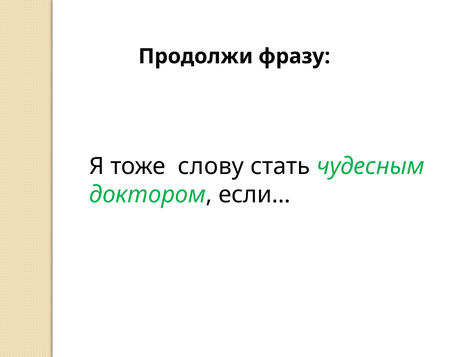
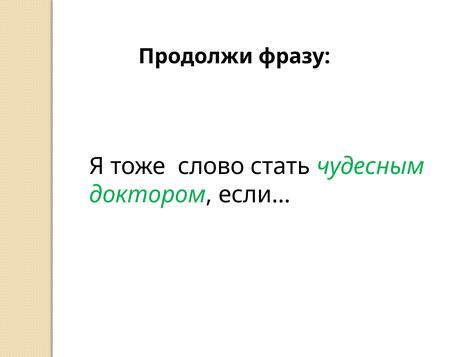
слову: слову -> слово (211, 166)
